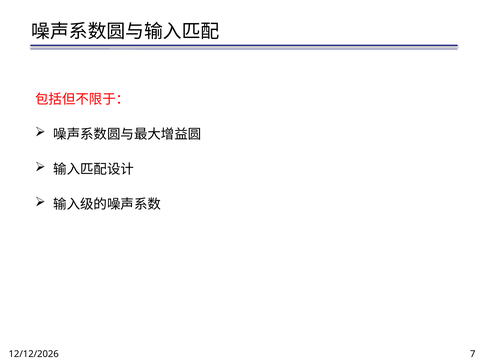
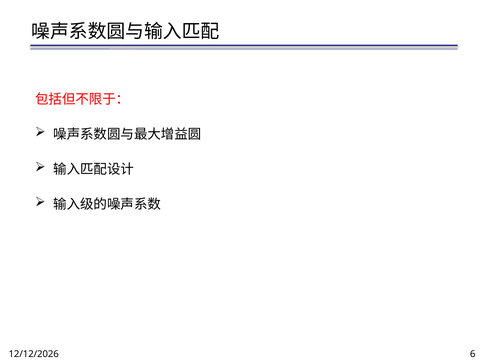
7: 7 -> 6 (473, 354)
